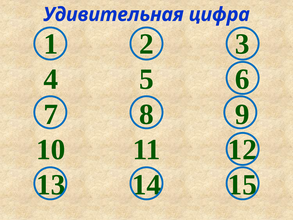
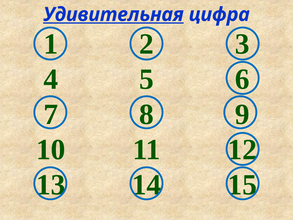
Удивительная underline: none -> present (113, 15)
